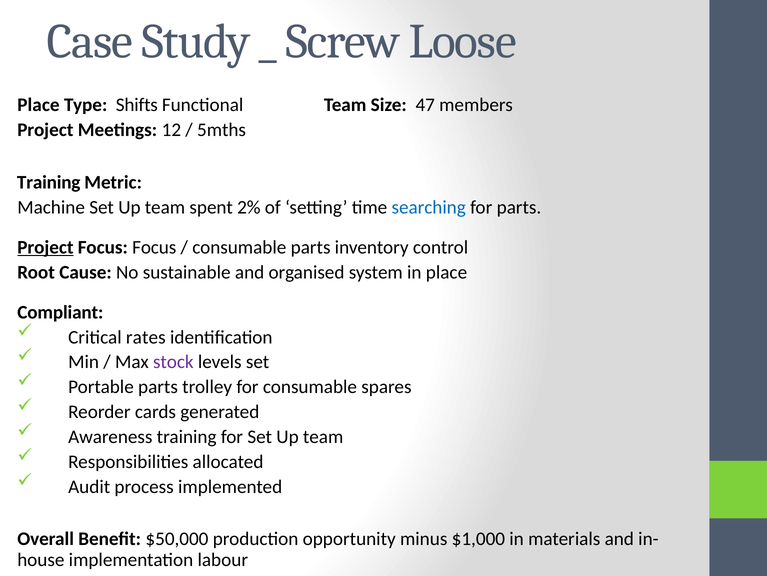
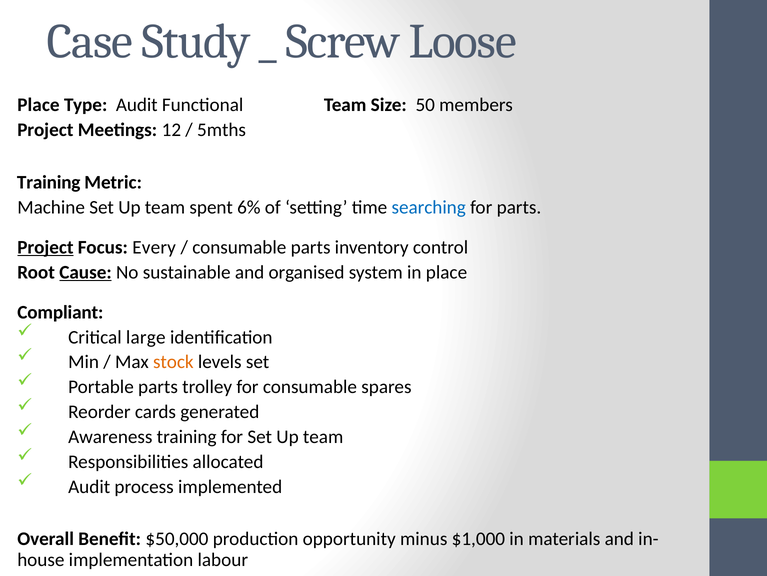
Type Shifts: Shifts -> Audit (137, 105)
47: 47 -> 50 (425, 105)
2%: 2% -> 6% (249, 207)
Focus Focus: Focus -> Every (154, 247)
Cause underline: none -> present (85, 272)
rates: rates -> large (146, 337)
stock colour: purple -> orange (173, 362)
